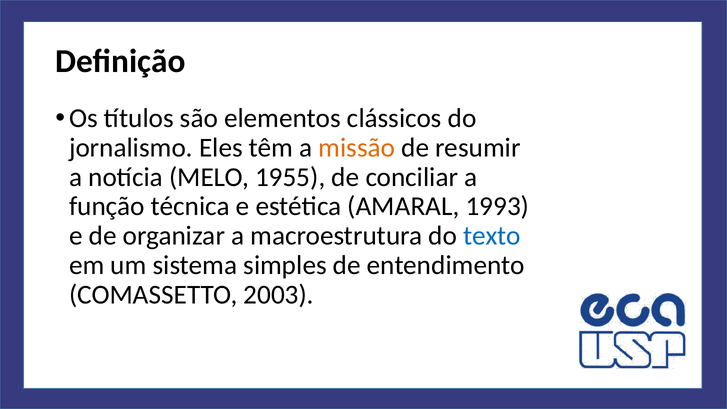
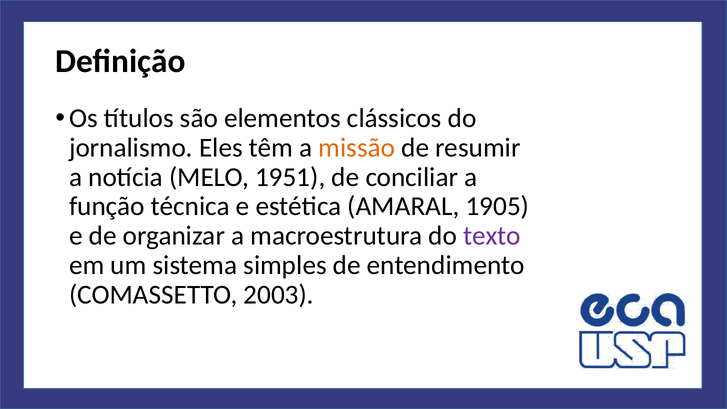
1955: 1955 -> 1951 (290, 177)
1993: 1993 -> 1905 (497, 206)
texto colour: blue -> purple (492, 236)
